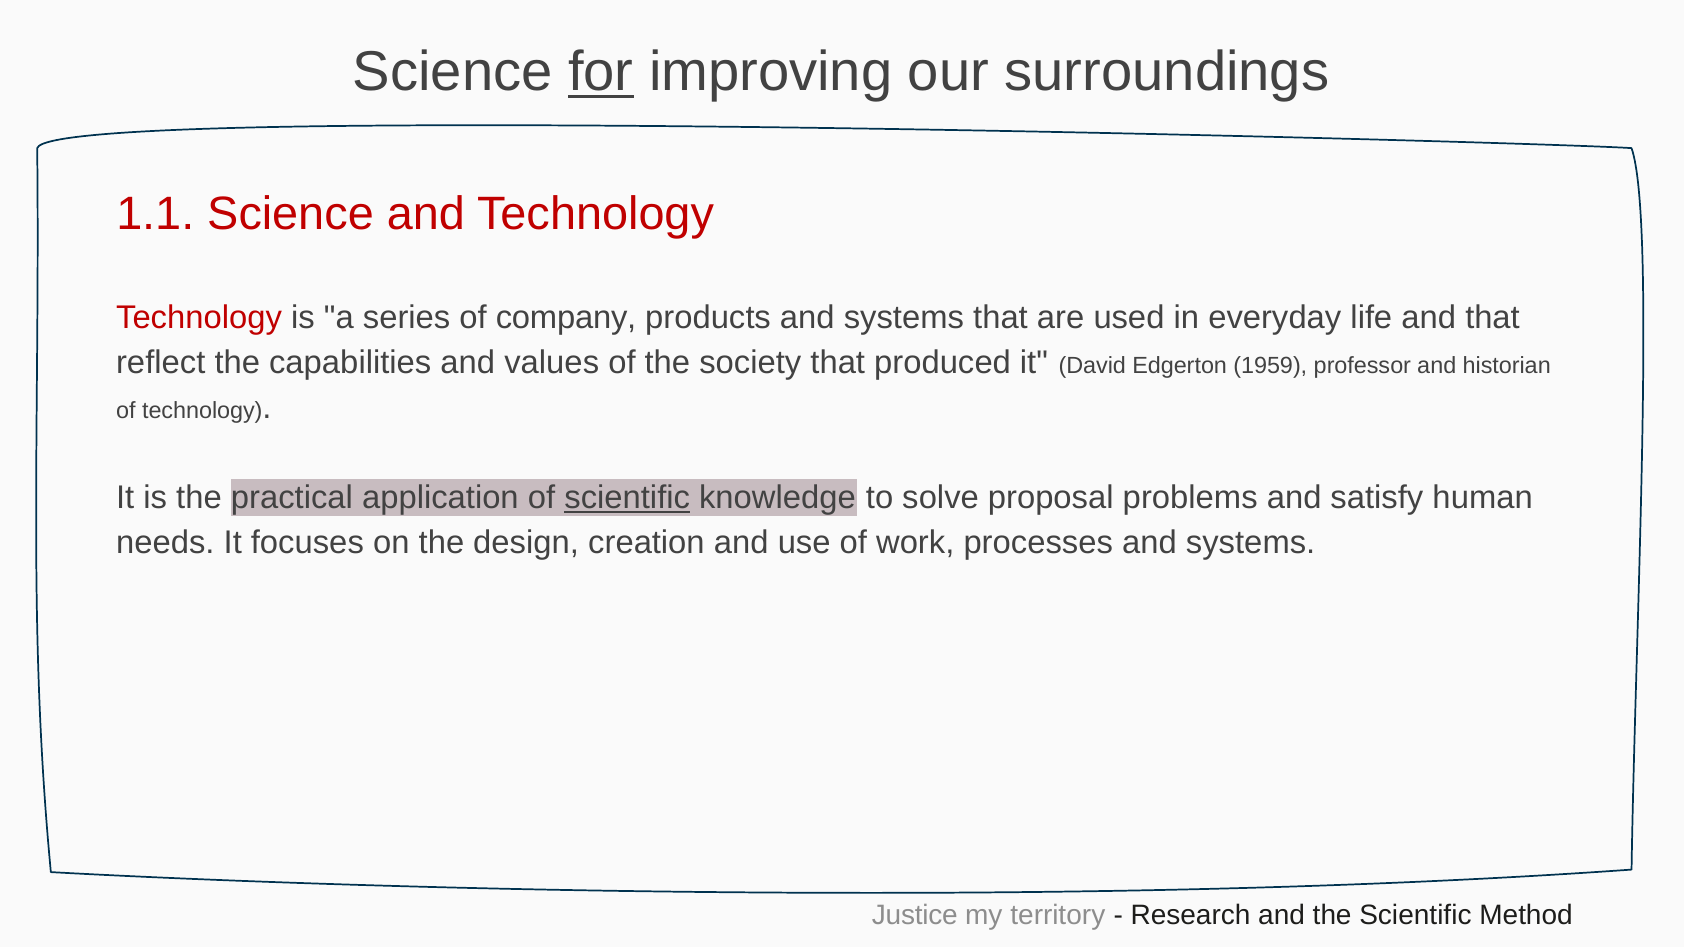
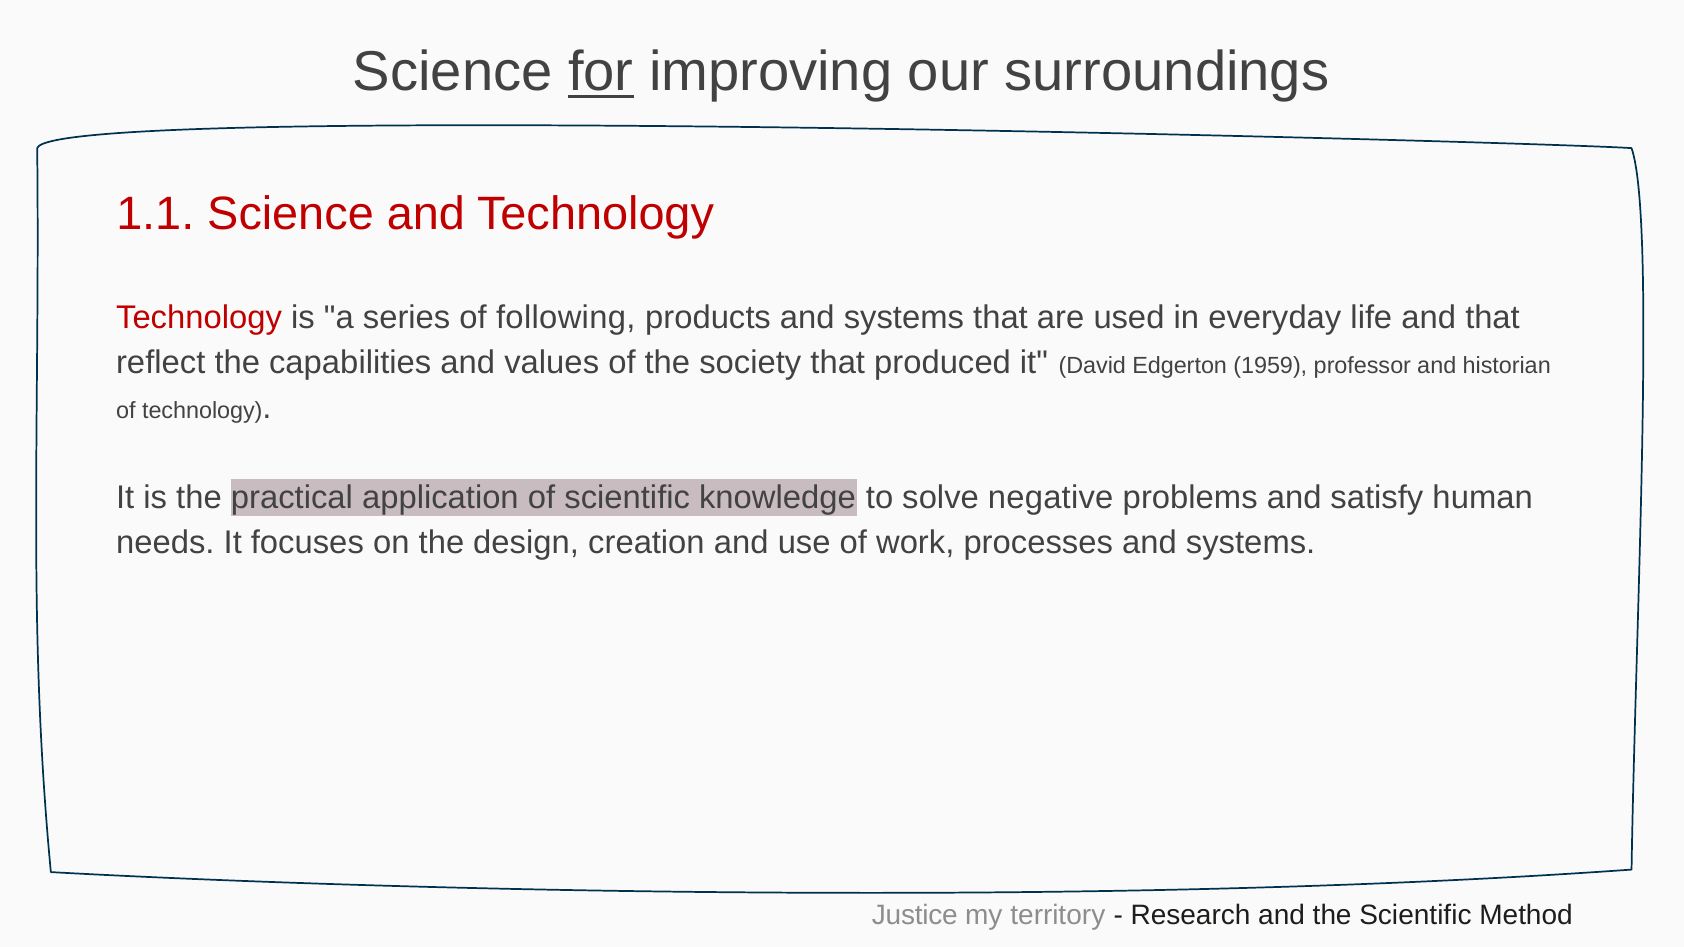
company: company -> following (566, 317)
scientific underline: present -> none (627, 498)
proposal: proposal -> negative (1051, 498)
